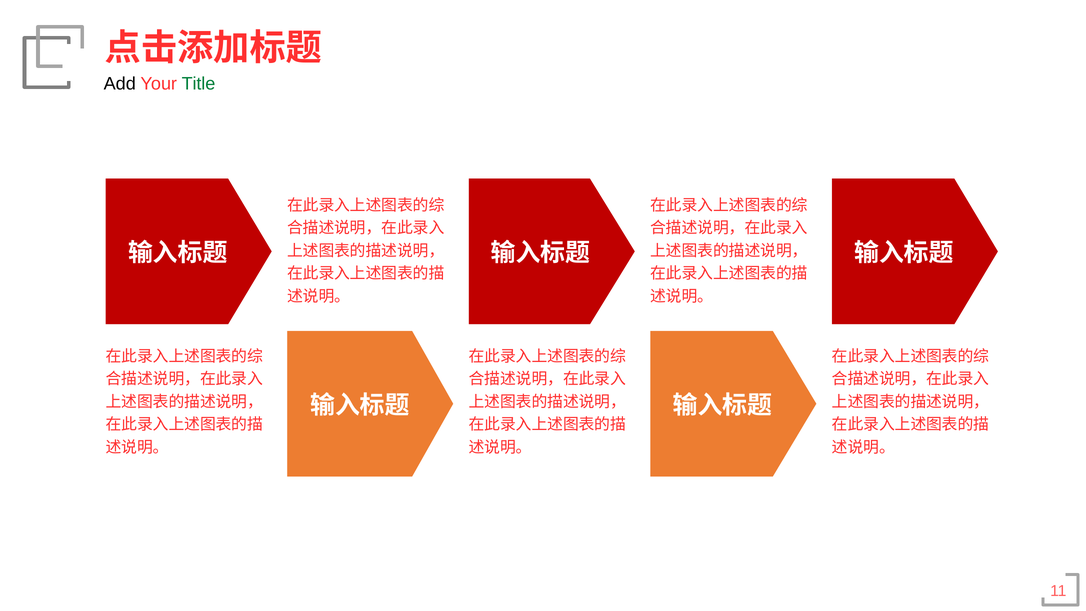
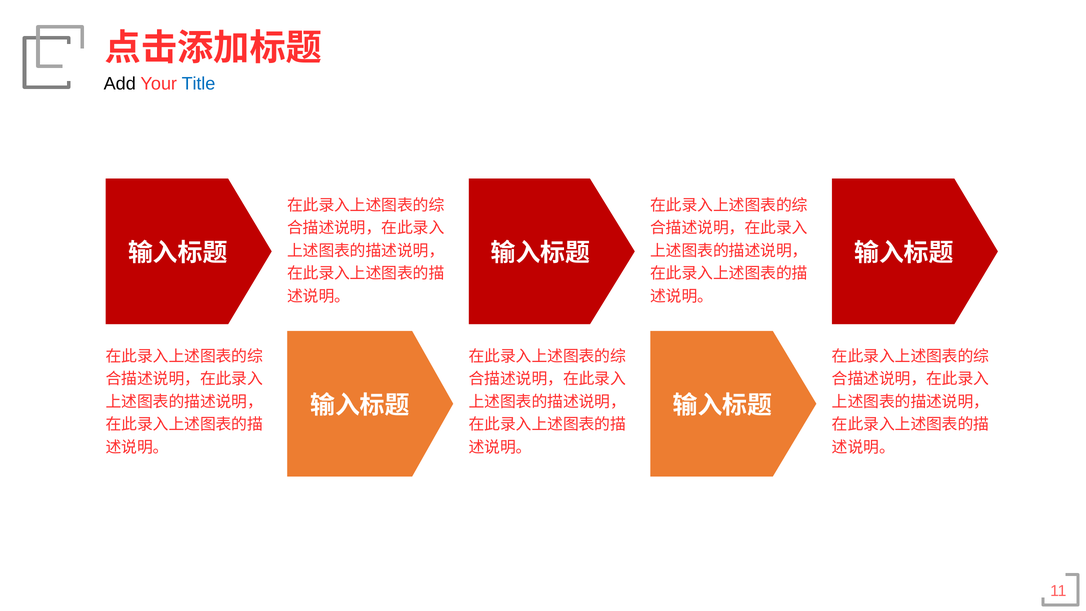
Title colour: green -> blue (198, 84)
